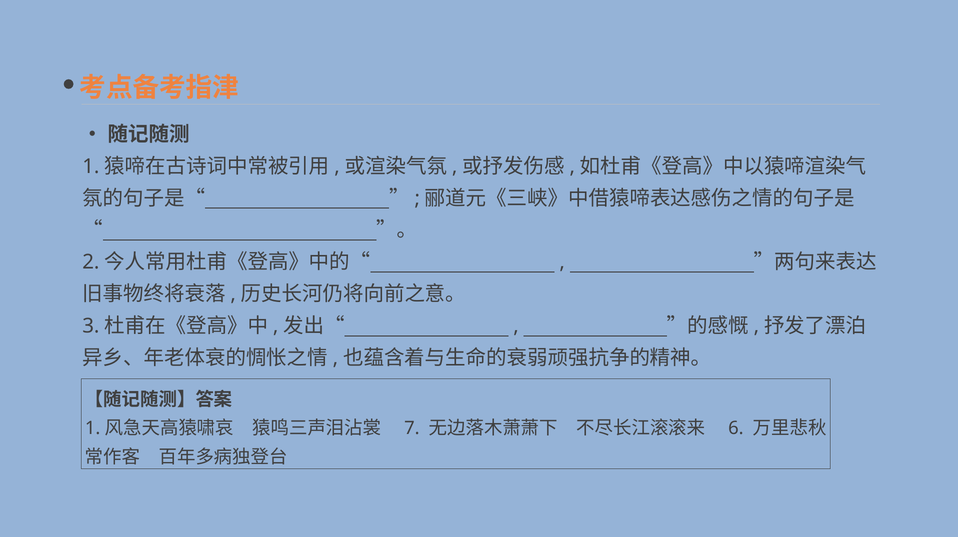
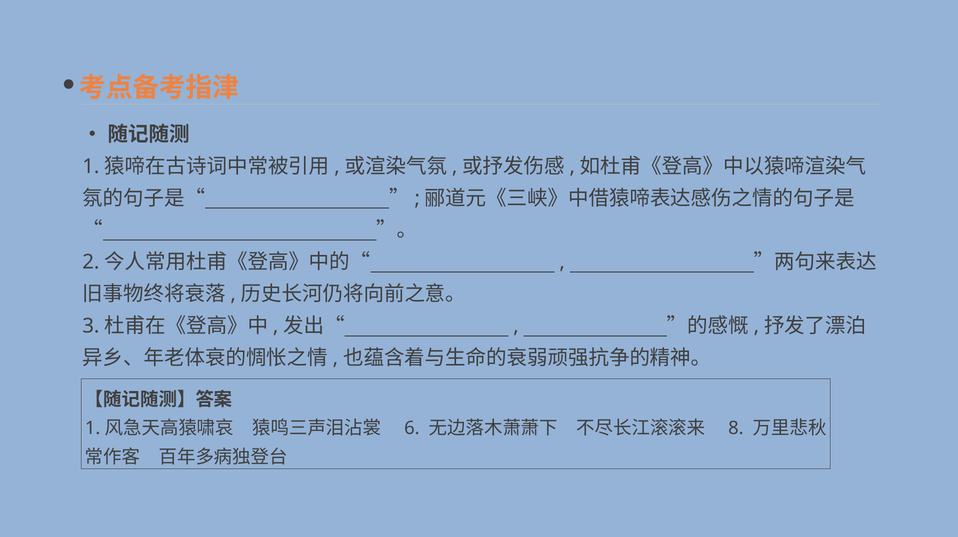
7: 7 -> 6 (412, 428)
6: 6 -> 8 (736, 428)
